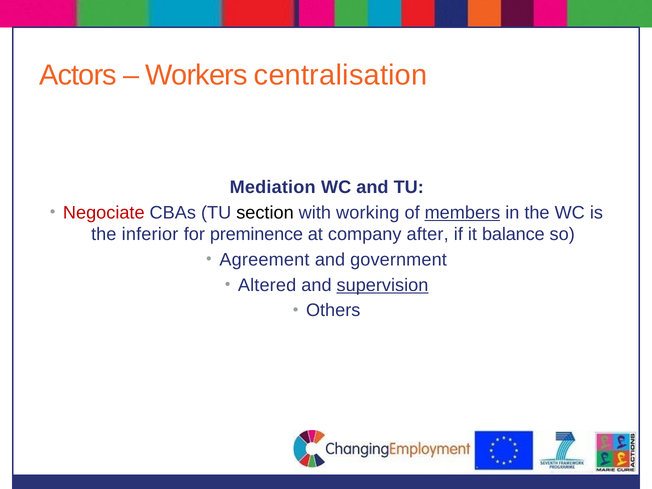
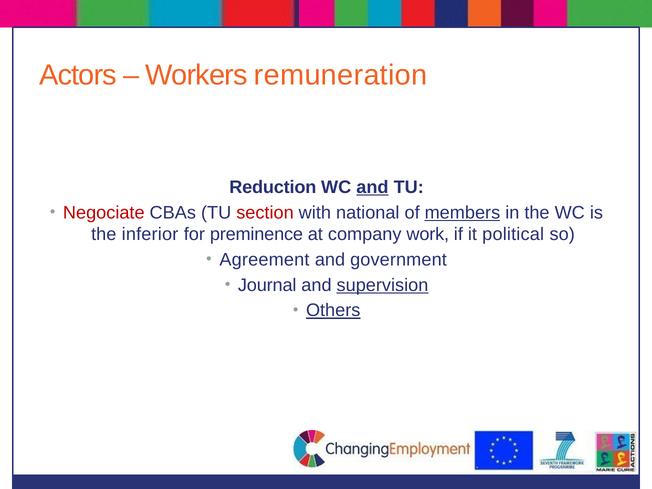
centralisation: centralisation -> remuneration (341, 75)
Mediation: Mediation -> Reduction (273, 187)
and underline: none -> present (372, 187)
section colour: black -> red (265, 213)
working: working -> national (368, 213)
after: after -> work (428, 234)
balance: balance -> political (513, 234)
Altered: Altered -> Journal (267, 285)
Others underline: none -> present (333, 310)
